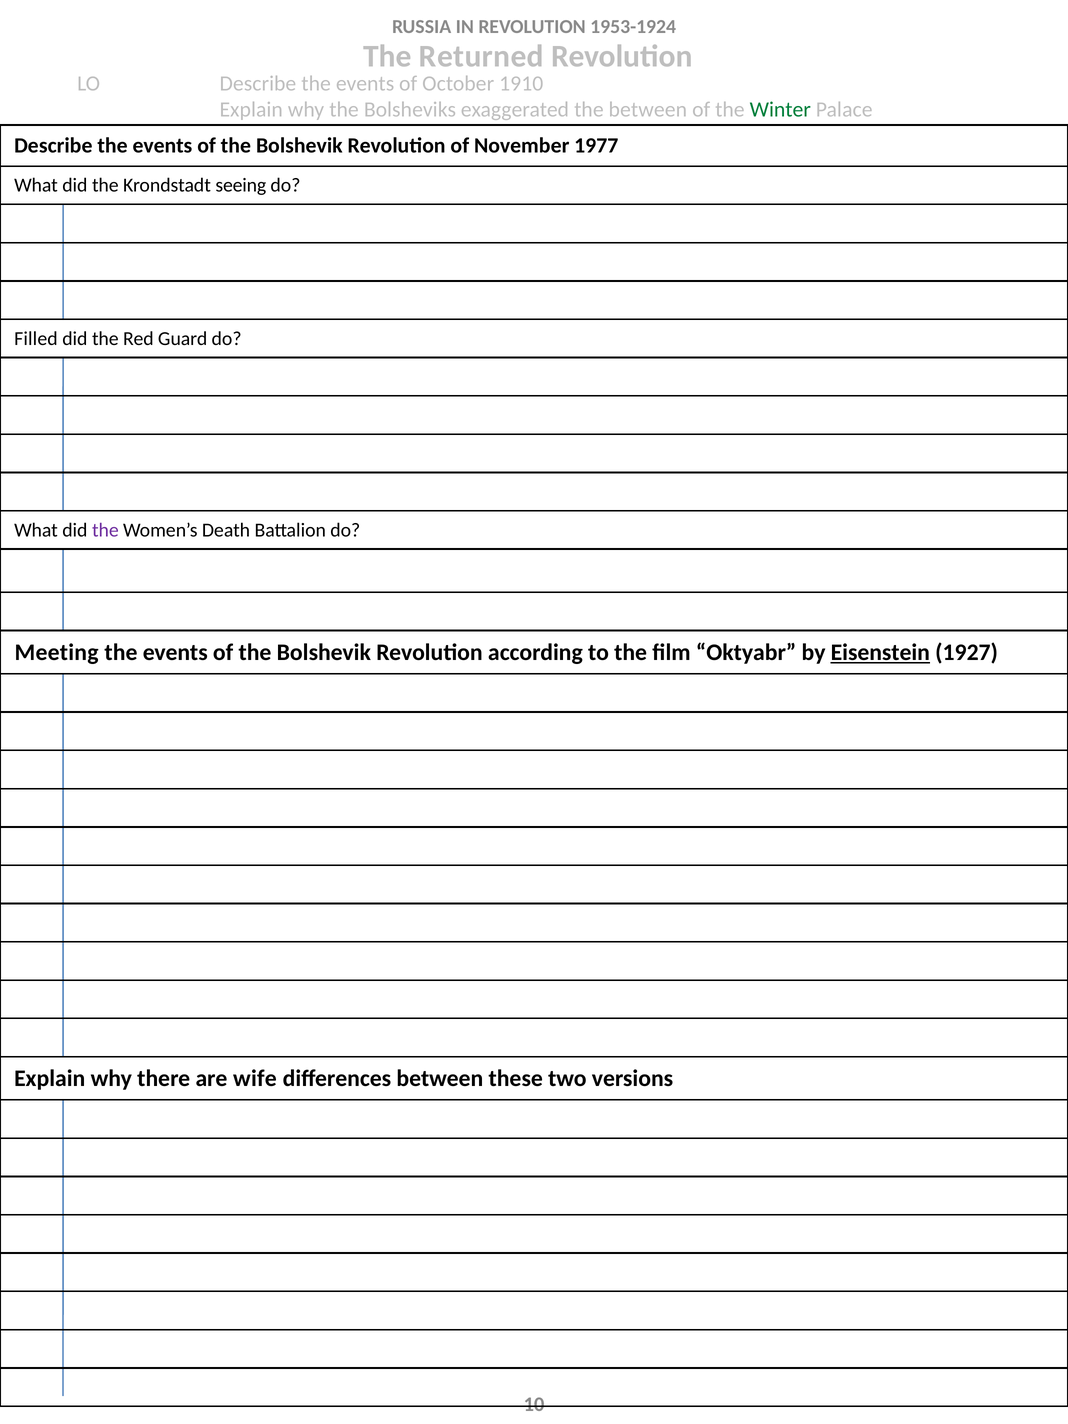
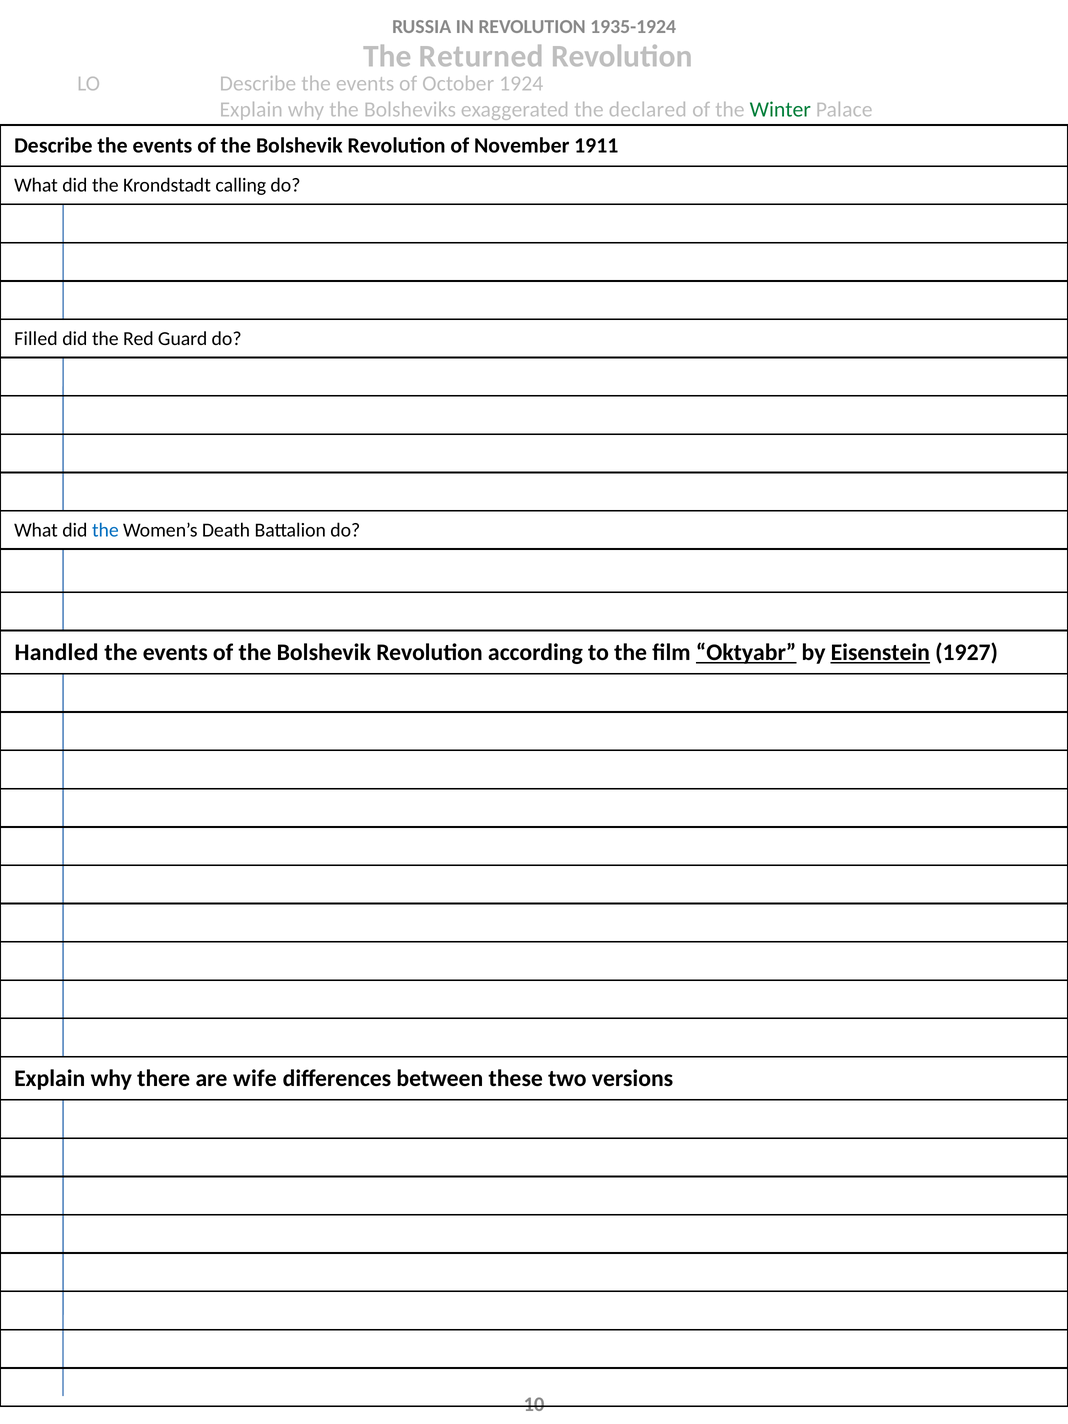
1953-1924: 1953-1924 -> 1935-1924 (633, 27)
1910: 1910 -> 1924 (521, 83)
the between: between -> declared (648, 110)
1977: 1977 -> 1911 (596, 146)
seeing: seeing -> calling (241, 185)
the colour: purple -> blue (105, 530)
Meeting: Meeting -> Handled (57, 652)
Oktyabr underline: none -> present (746, 652)
